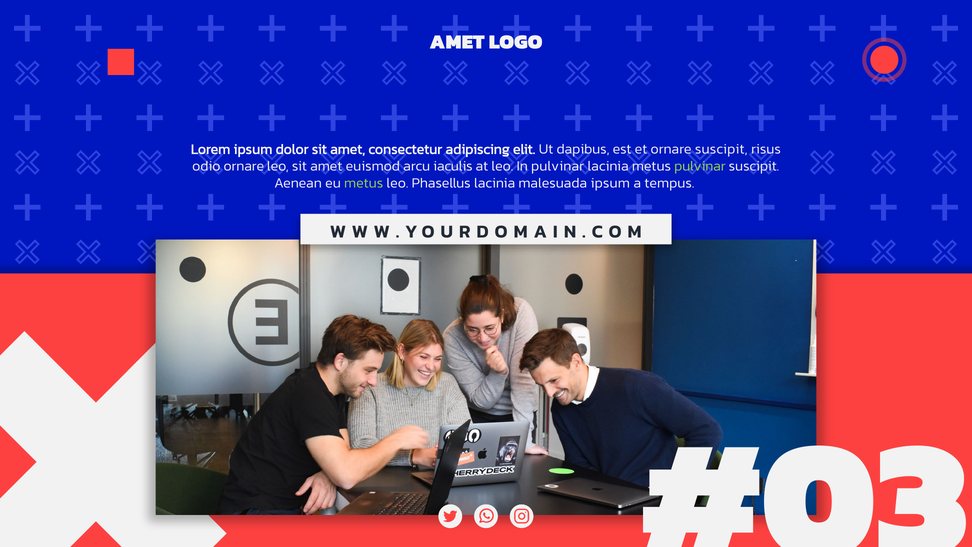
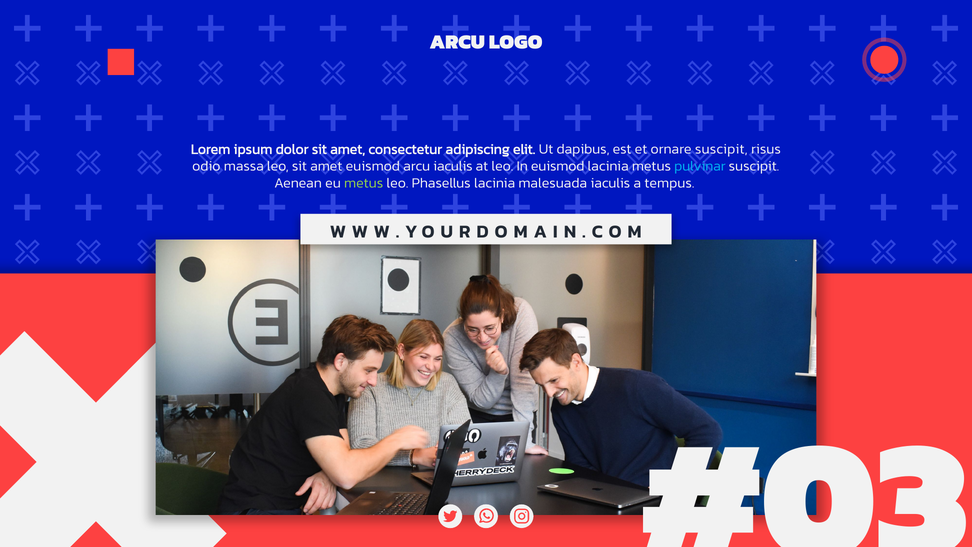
AMET: AMET -> ARCU (457, 42)
odio ornare: ornare -> massa (244, 166)
In pulvinar: pulvinar -> euismod (558, 166)
pulvinar colour: light green -> light blue (700, 166)
malesuada ipsum: ipsum -> iaculis (610, 183)
